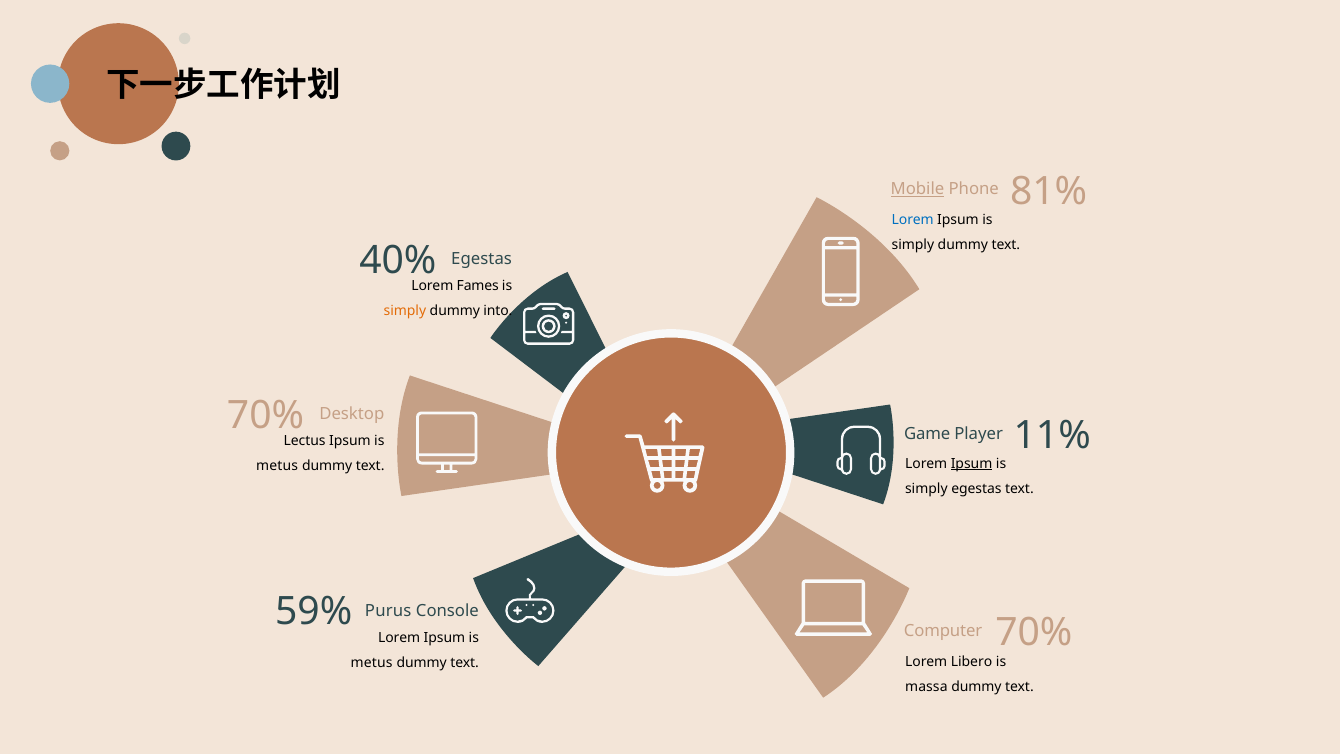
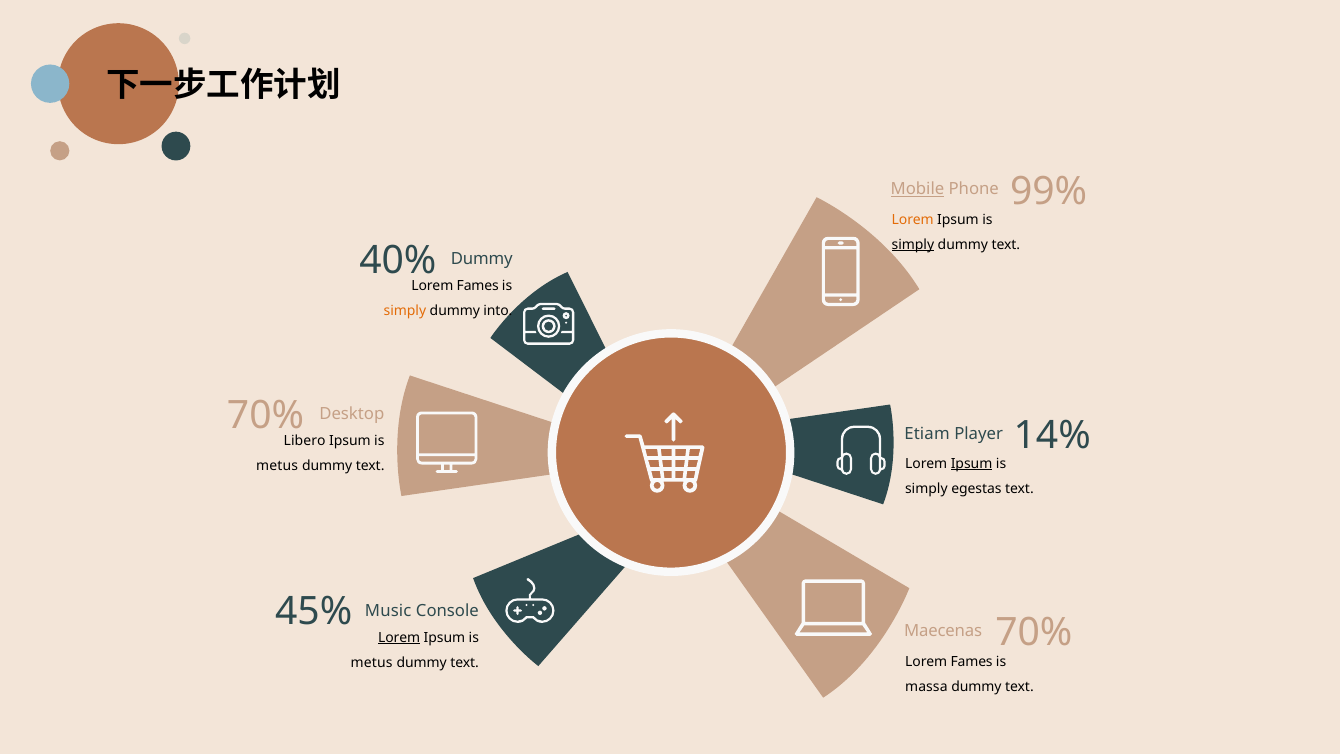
81%: 81% -> 99% (1049, 191)
Lorem colour: blue -> orange (913, 219)
simply underline: none -> present (913, 245)
Egestas: Egestas -> Dummy (482, 259)
11%: 11% -> 14% (1052, 435)
Game: Game -> Etiam (927, 433)
Lectus: Lectus -> Libero (305, 440)
59%: 59% -> 45% (314, 611)
Purus: Purus -> Music (388, 611)
Computer: Computer -> Maecenas (943, 631)
Lorem underline: none -> present (399, 637)
Libero: Libero -> Fames (972, 661)
